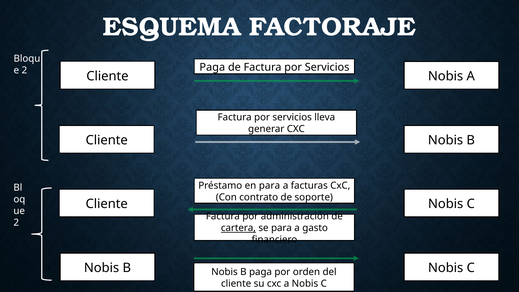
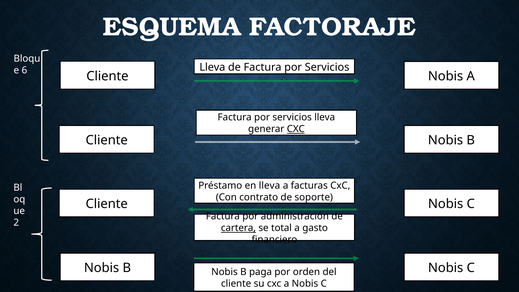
Paga: Paga -> Lleva (212, 67)
2: 2 -> 6 (24, 70)
CXC underline: none -> present (296, 129)
en para: para -> lleva (269, 186)
se para: para -> total (281, 228)
